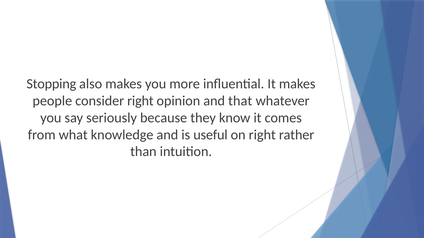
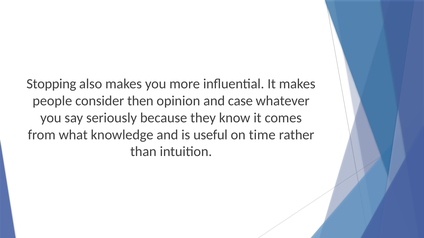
consider right: right -> then (140, 101)
that: that -> case (240, 101)
on right: right -> time (262, 135)
